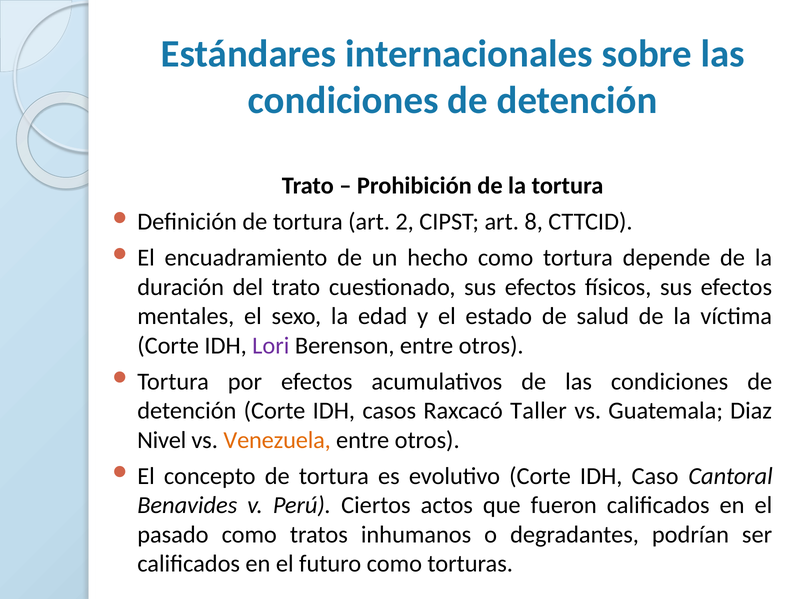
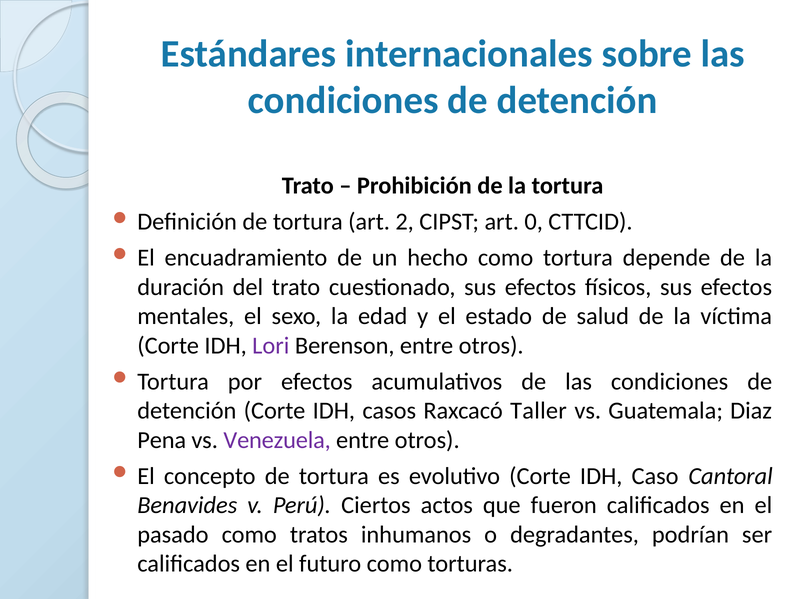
8: 8 -> 0 (534, 222)
Nivel: Nivel -> Pena (162, 440)
Venezuela colour: orange -> purple (277, 440)
